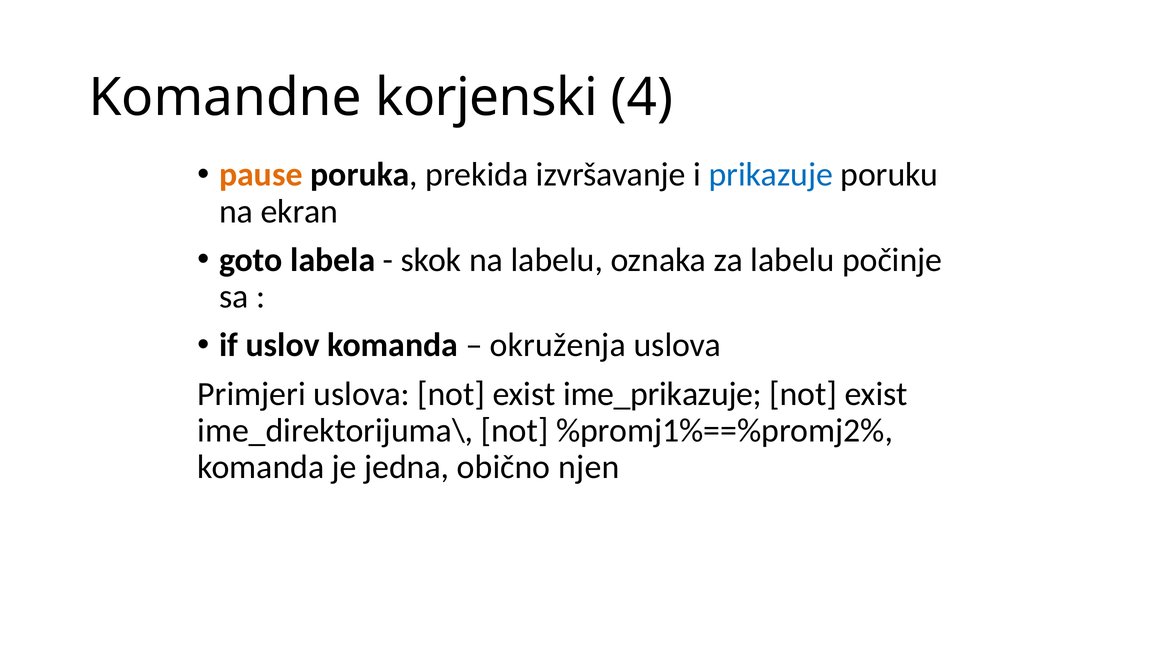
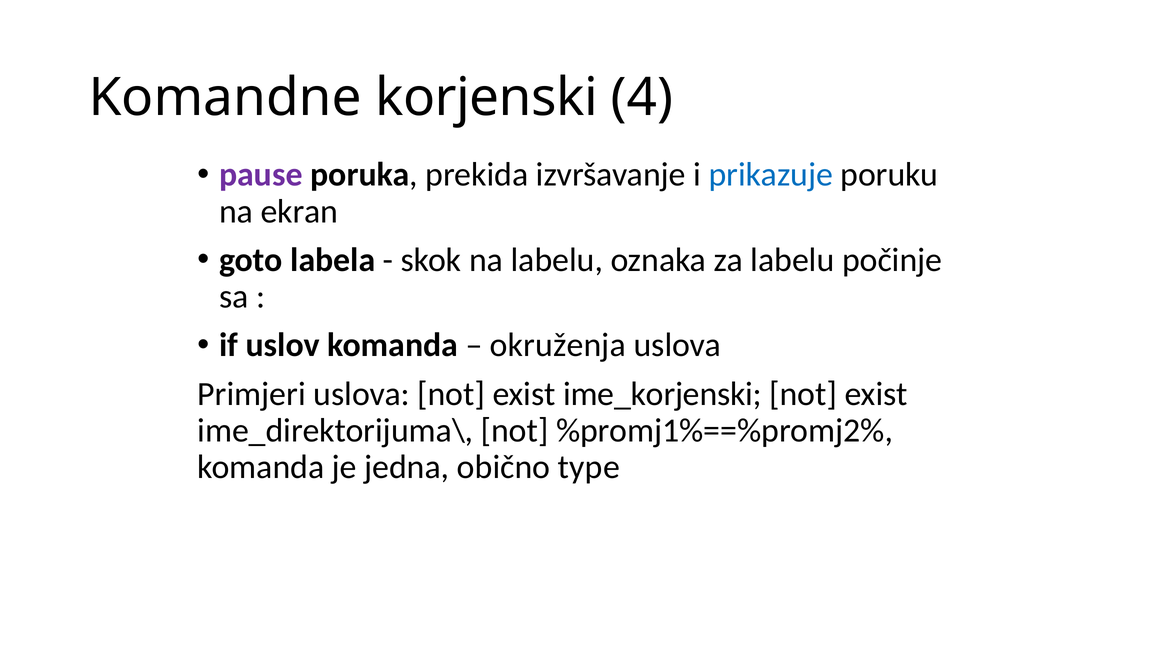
pause colour: orange -> purple (261, 175)
ime_prikazuje: ime_prikazuje -> ime_korjenski (663, 394)
njen: njen -> type (589, 467)
